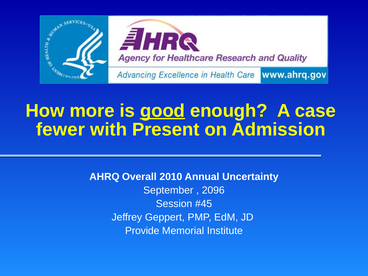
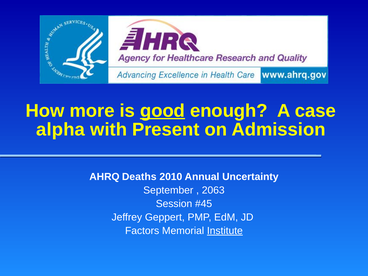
fewer: fewer -> alpha (61, 129)
Overall: Overall -> Deaths (139, 177)
2096: 2096 -> 2063 (213, 190)
Provide: Provide -> Factors (142, 231)
Institute underline: none -> present (225, 231)
